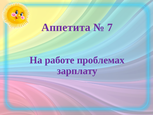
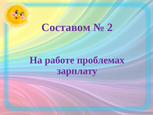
Аппетита: Аппетита -> Составом (66, 27)
7: 7 -> 2 (110, 27)
